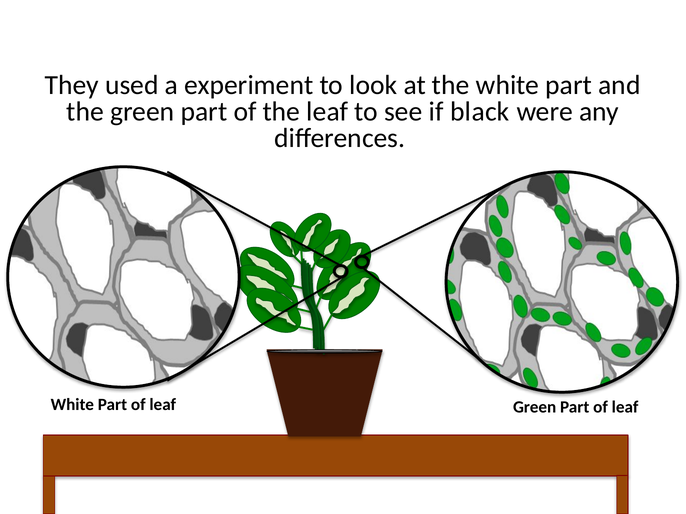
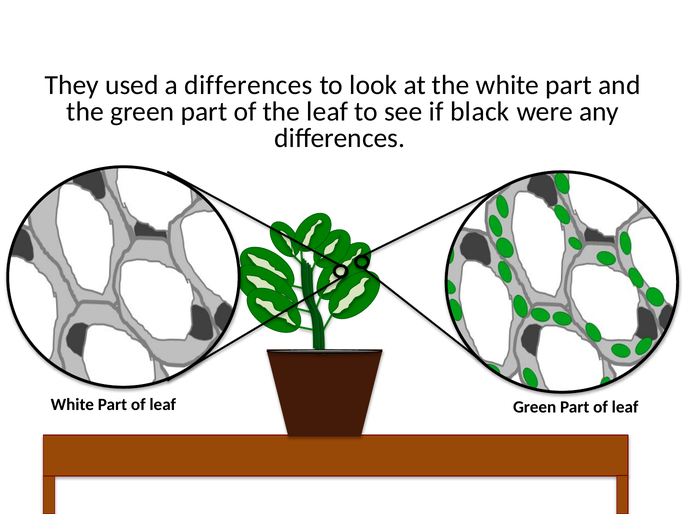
a experiment: experiment -> differences (249, 85)
